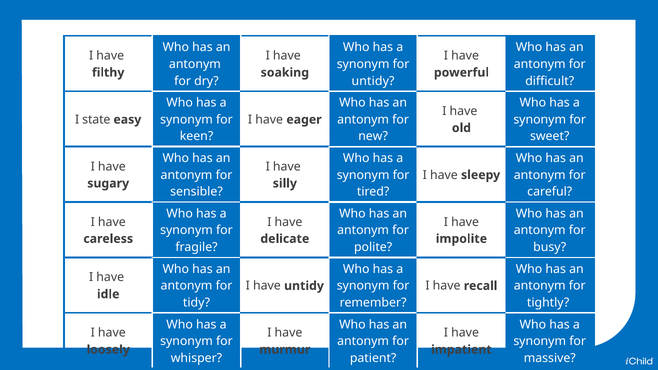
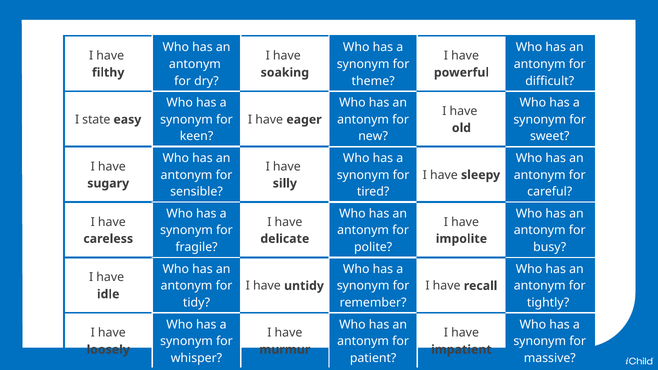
untidy: untidy -> theme (373, 81)
